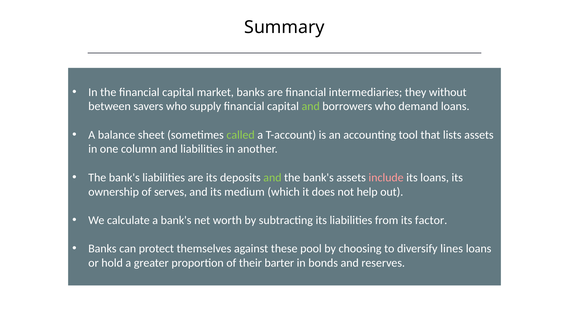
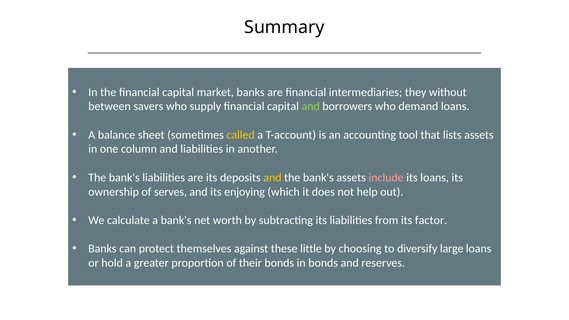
called colour: light green -> yellow (241, 135)
and colour: light green -> yellow (272, 178)
medium: medium -> enjoying (245, 192)
pool: pool -> little (311, 249)
lines: lines -> large (452, 249)
their barter: barter -> bonds (279, 263)
